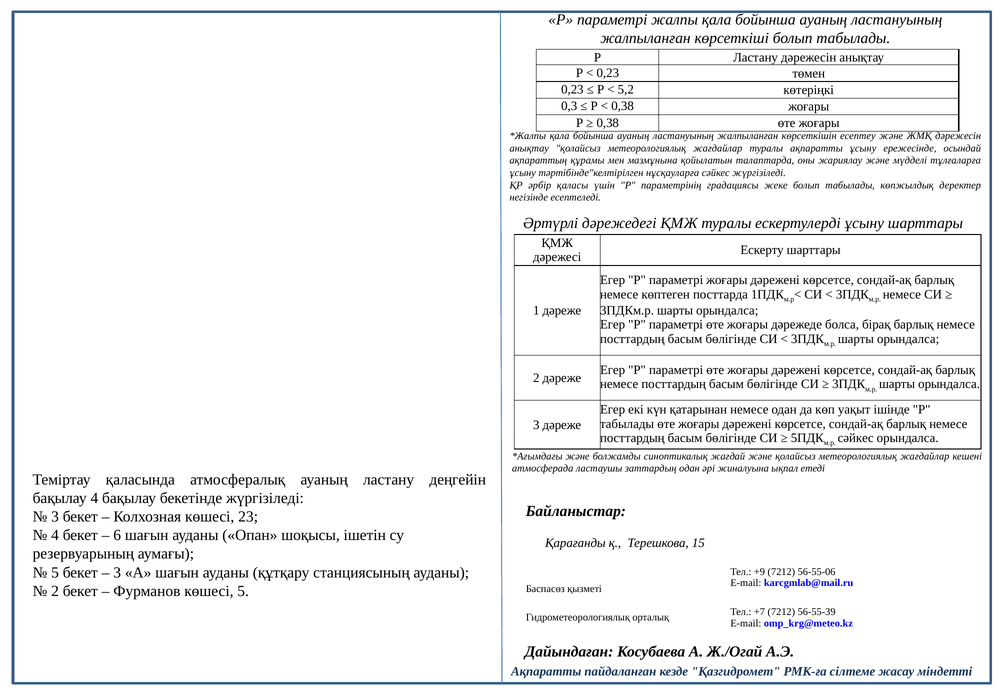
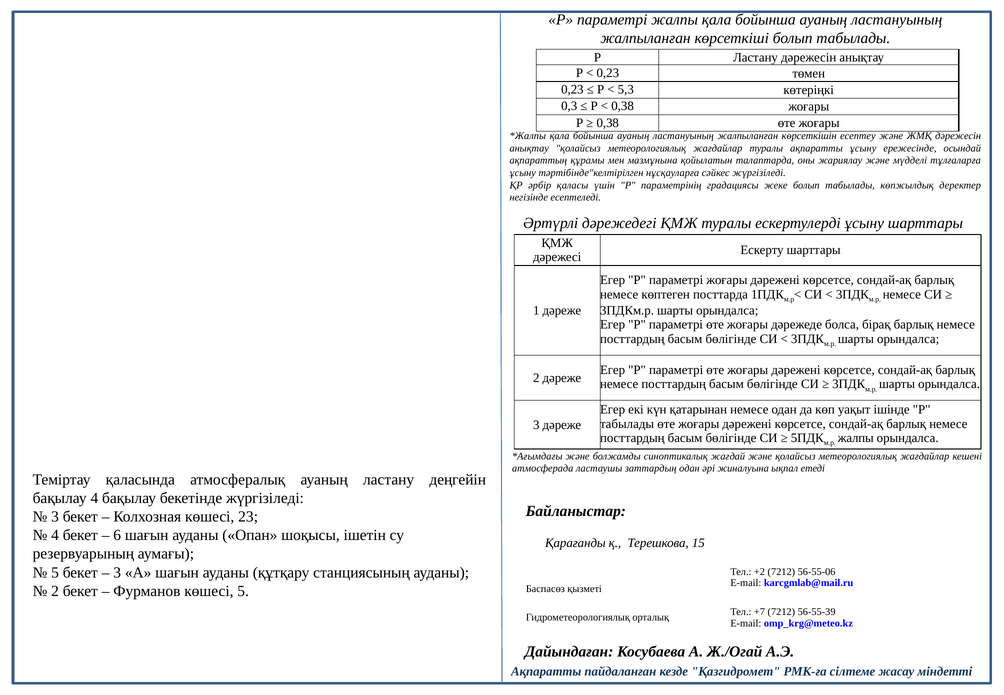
5,2: 5,2 -> 5,3 (626, 90)
сәйкес: сәйкес -> жалпы (856, 438)
+9: +9 -> +2 (759, 572)
